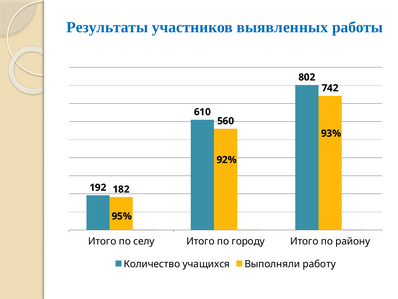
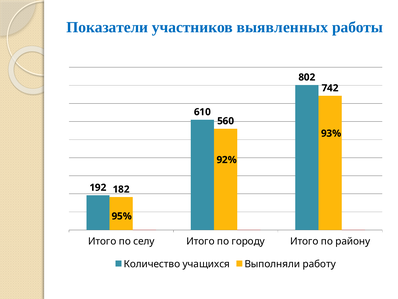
Результаты: Результаты -> Показатели (107, 27)
